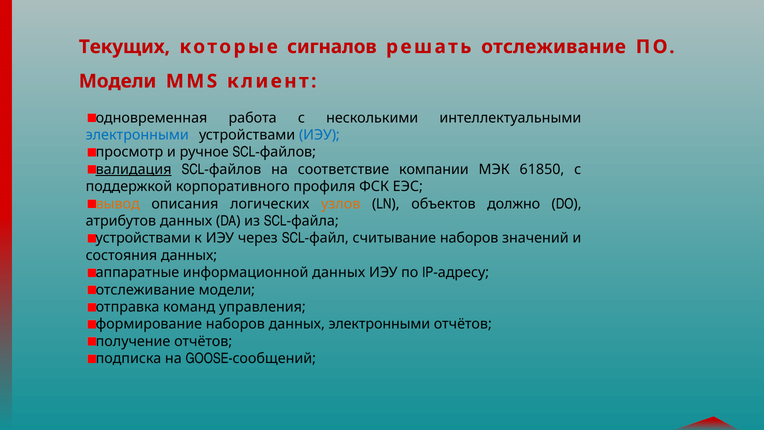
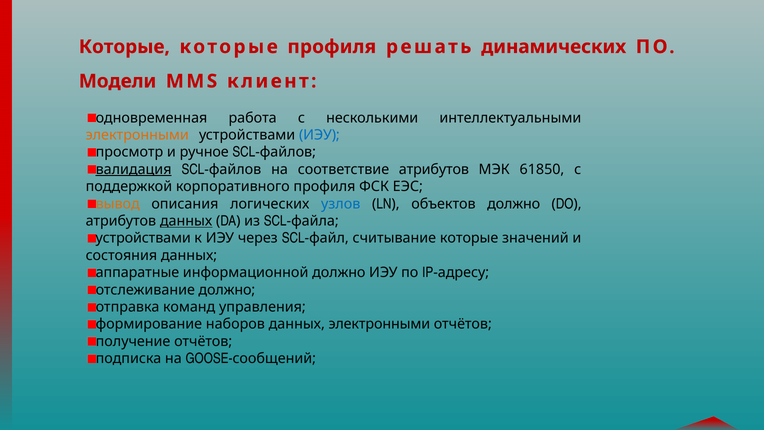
Текущих: Текущих -> Которые (124, 47)
которые сигналов: сигналов -> профиля (332, 47)
решать отслеживание: отслеживание -> динамических (554, 47)
электронными colour: blue -> orange (137, 135)
соответствие компании: компании -> атрибутов (434, 169)
узлов colour: orange -> blue (341, 204)
данных underline: none -> present (186, 221)
считывание наборов: наборов -> которые (469, 238)
информационной данных: данных -> должно (339, 272)
отслеживание модели: модели -> должно (227, 290)
